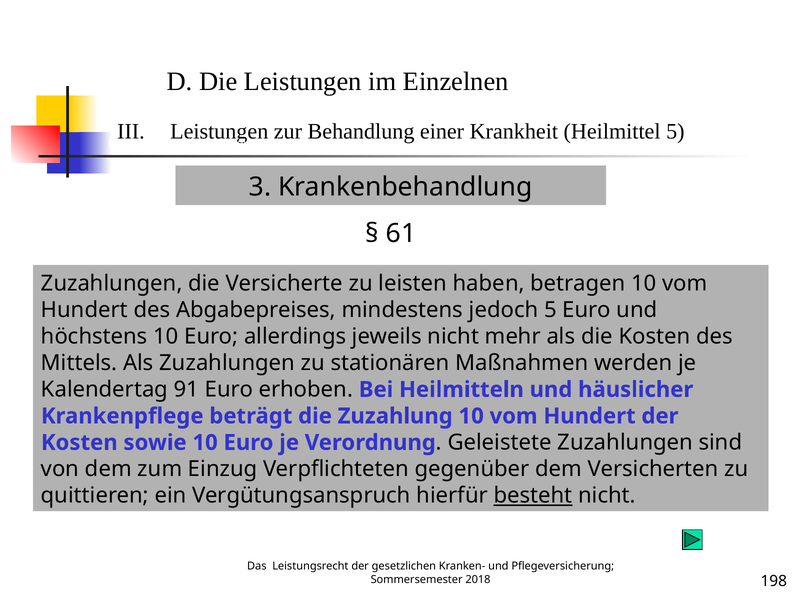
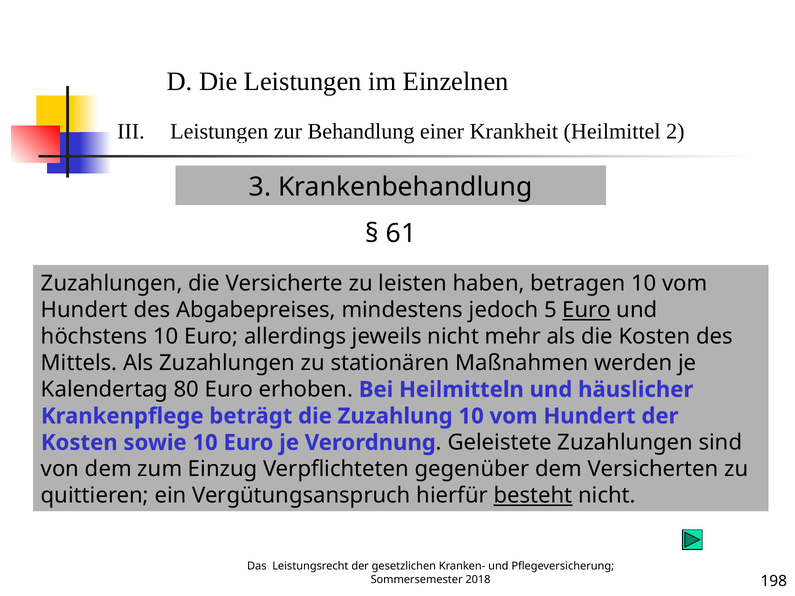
Heilmittel 5: 5 -> 2 (675, 131)
Euro underline: none -> present (587, 310)
91: 91 -> 80 (186, 390)
